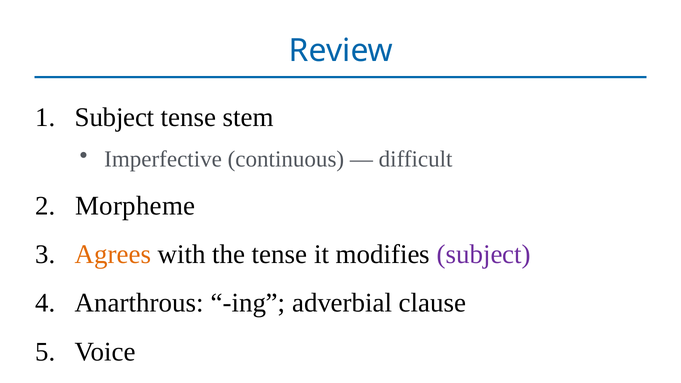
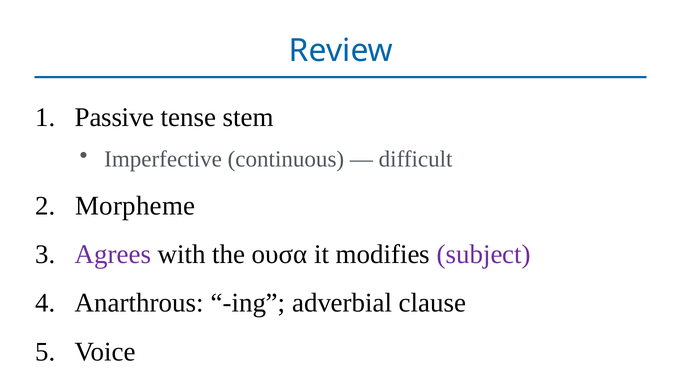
Subject: Subject -> Passive (115, 117)
Agrees colour: orange -> purple (113, 254)
the tense: tense -> ουσα (280, 254)
